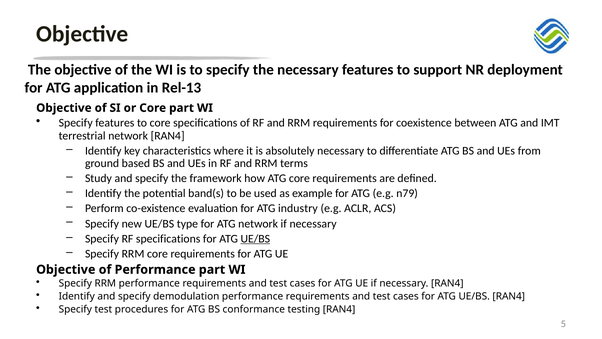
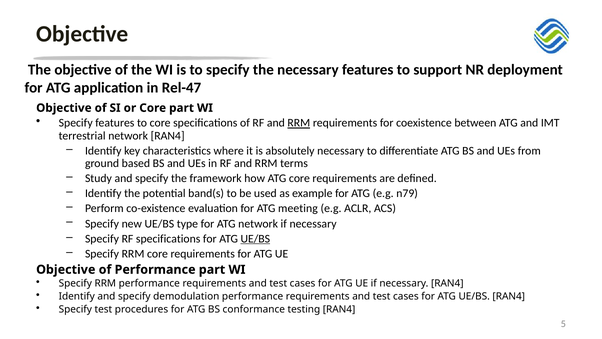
Rel-13: Rel-13 -> Rel-47 (181, 88)
RRM underline: none -> present (299, 123)
industry: industry -> meeting (298, 208)
